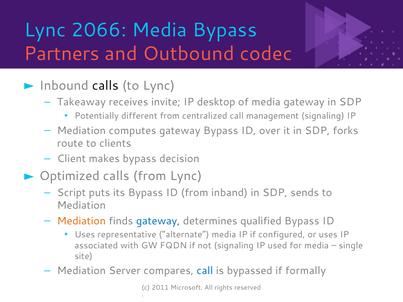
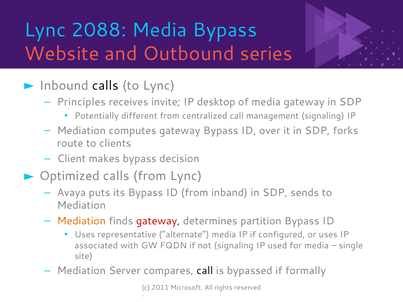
2066: 2066 -> 2088 (99, 30)
Partners: Partners -> Website (62, 54)
codec: codec -> series (266, 54)
Takeaway: Takeaway -> Principles (81, 102)
Script: Script -> Avaya (71, 193)
gateway colour: blue -> red (158, 221)
qualified: qualified -> partition (261, 221)
call colour: blue -> black (205, 271)
